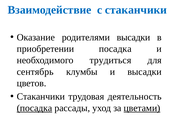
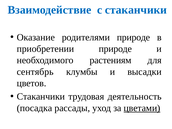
родителями высадки: высадки -> природе (133, 37)
приобретении посадка: посадка -> природе (115, 49)
трудиться: трудиться -> растениям (111, 60)
посадка underline: present -> none (34, 108)
